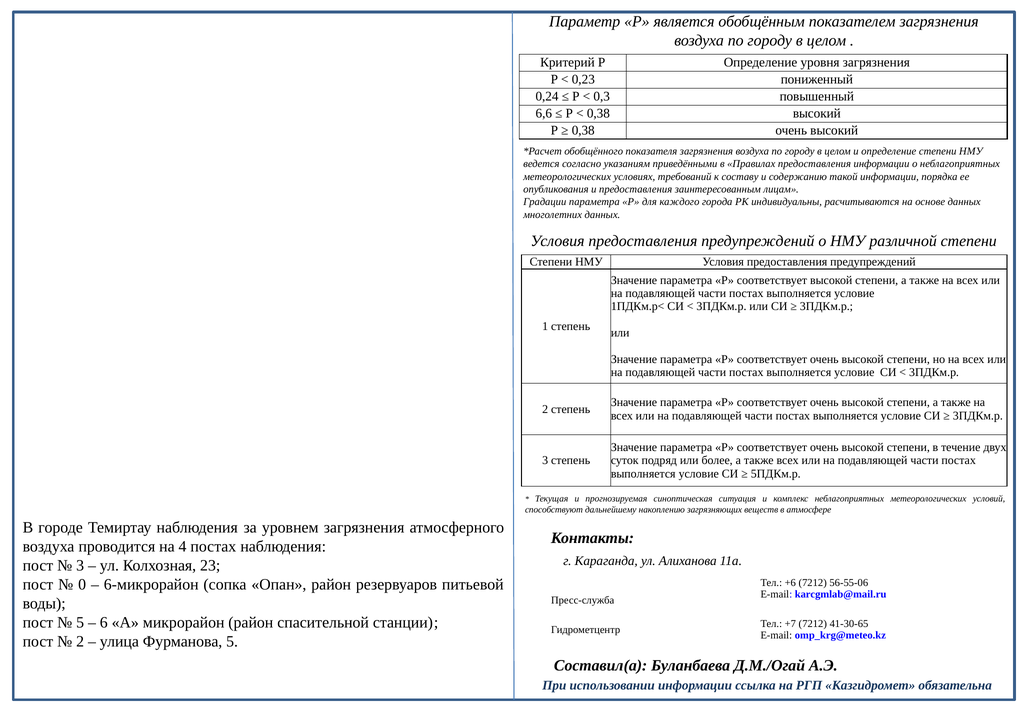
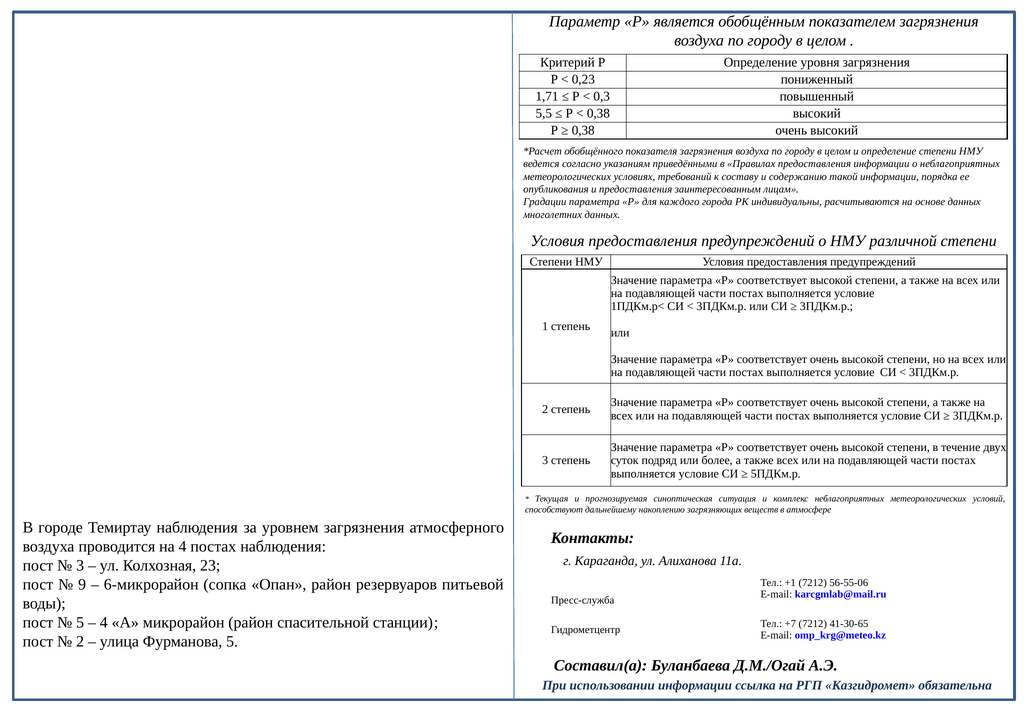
0,24: 0,24 -> 1,71 (547, 96)
6,6: 6,6 -> 5,5 (544, 113)
0: 0 -> 9 (82, 584)
+6: +6 -> +1 (790, 582)
6: 6 -> 4 (104, 622)
